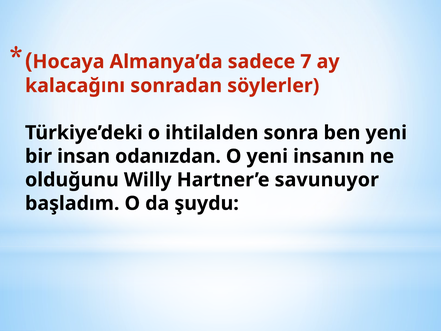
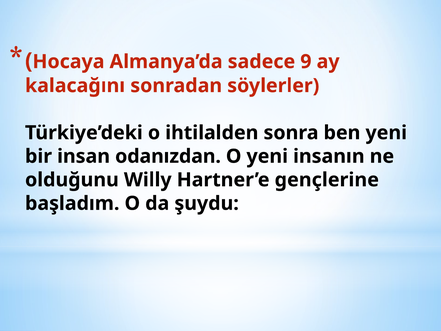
7: 7 -> 9 (306, 62)
savunuyor: savunuyor -> gençlerine (327, 180)
